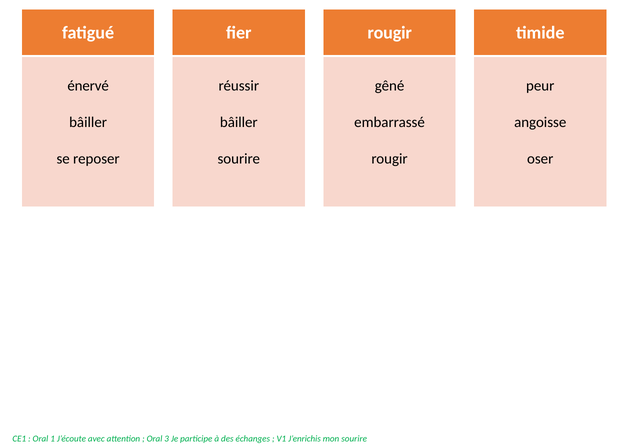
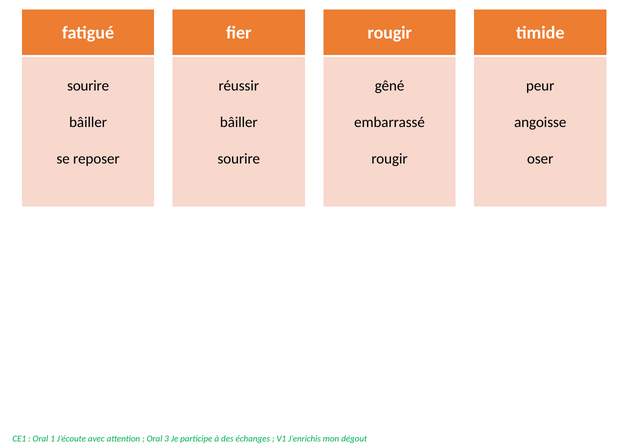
énervé: énervé -> sourire (88, 86)
mon sourire: sourire -> dégout (354, 439)
